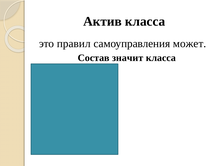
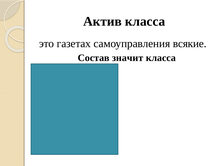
правил: правил -> газетах (74, 44)
может: может -> всякие (190, 44)
